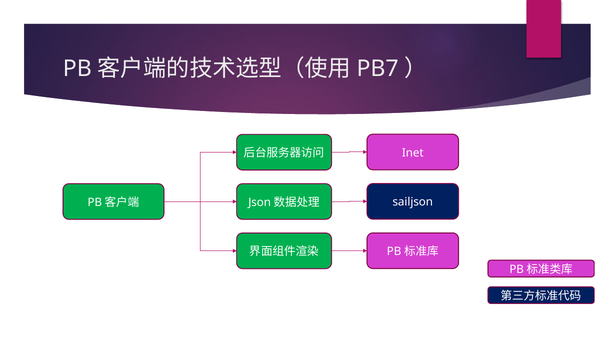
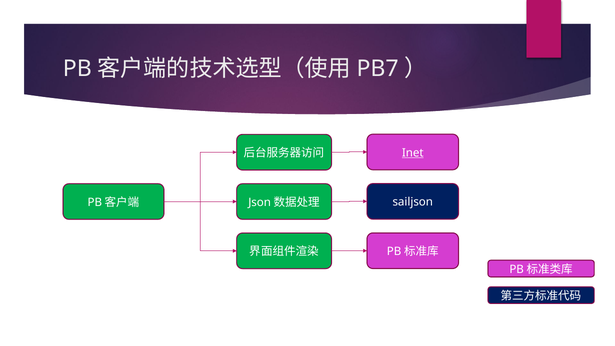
Inet underline: none -> present (413, 153)
